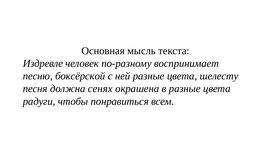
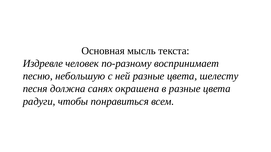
боксёрской: боксёрской -> небольшую (80, 76)
сенях: сенях -> санях (100, 89)
